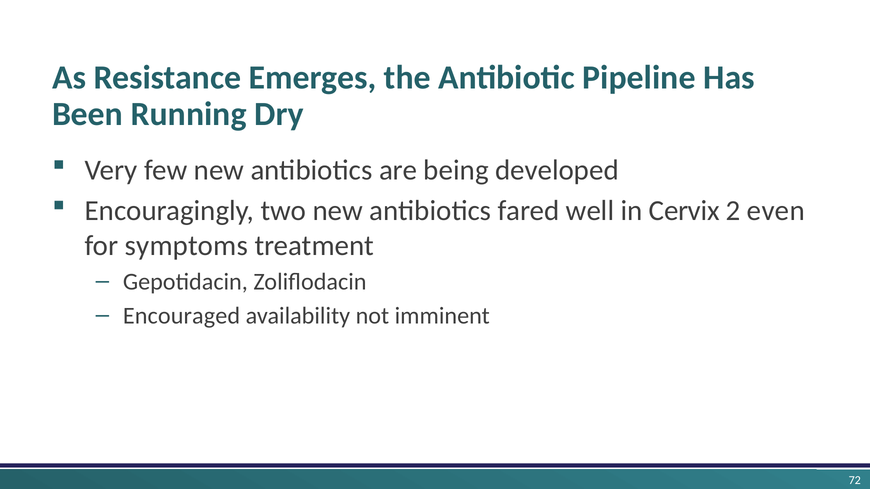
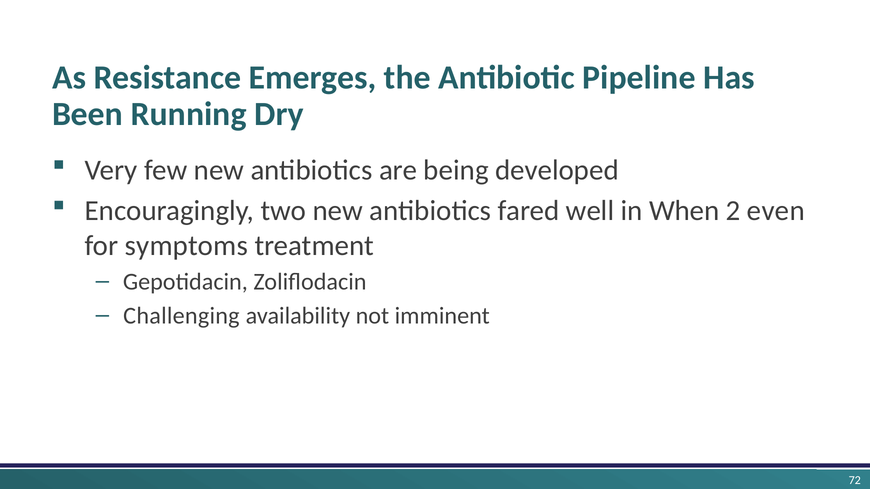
Cervix: Cervix -> When (684, 211)
Encouraged: Encouraged -> Challenging (181, 316)
